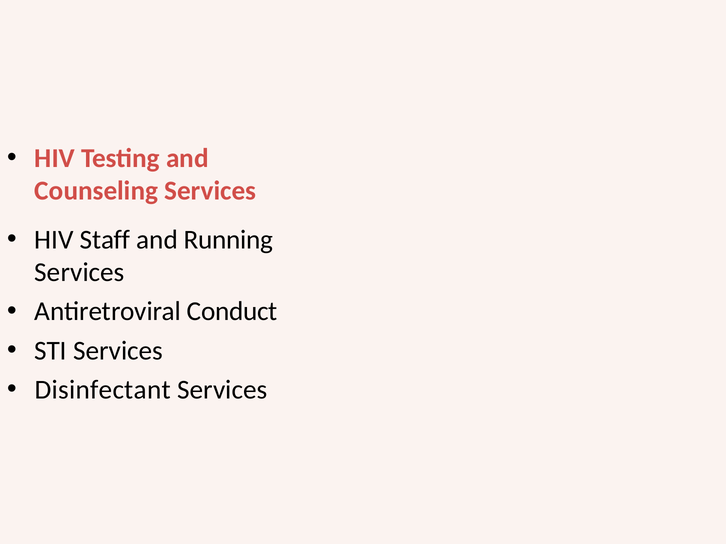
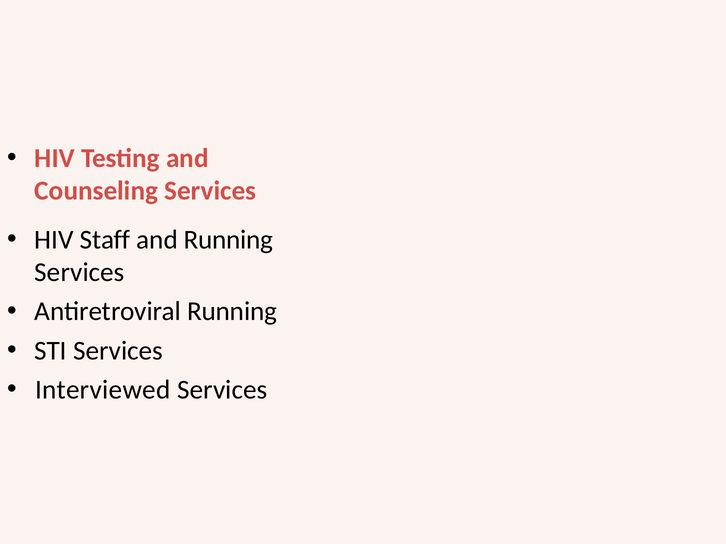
Antiretroviral Conduct: Conduct -> Running (232, 312)
Disinfectant: Disinfectant -> Interviewed (103, 390)
